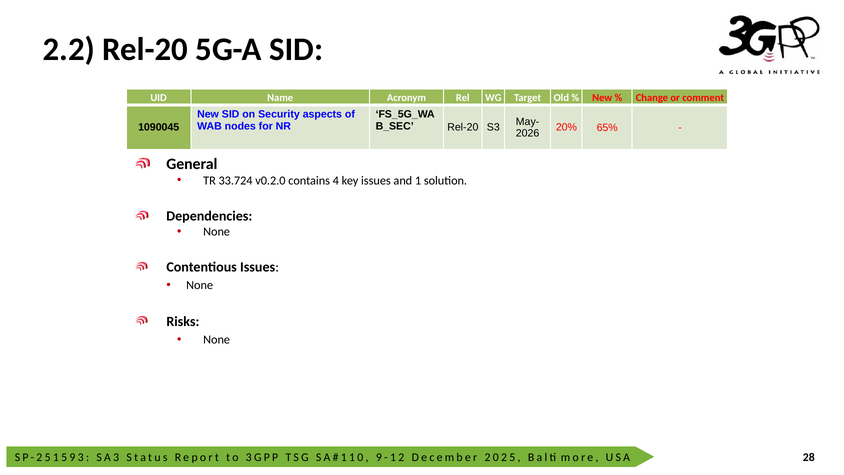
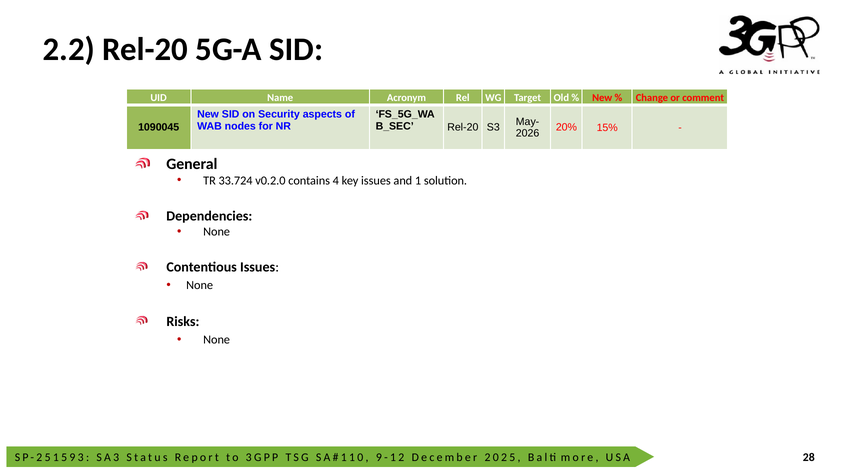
65%: 65% -> 15% (607, 128)
